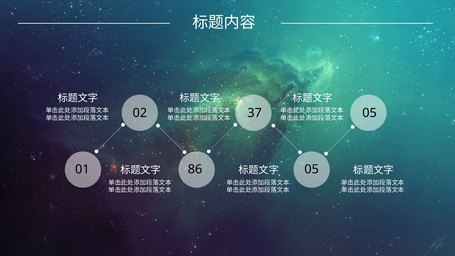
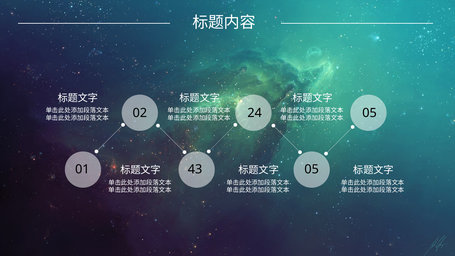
37: 37 -> 24 (255, 113)
86: 86 -> 43 (195, 169)
